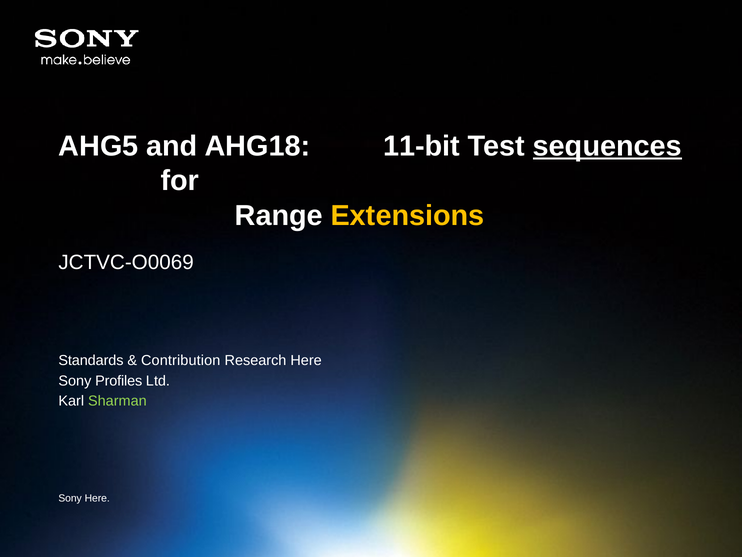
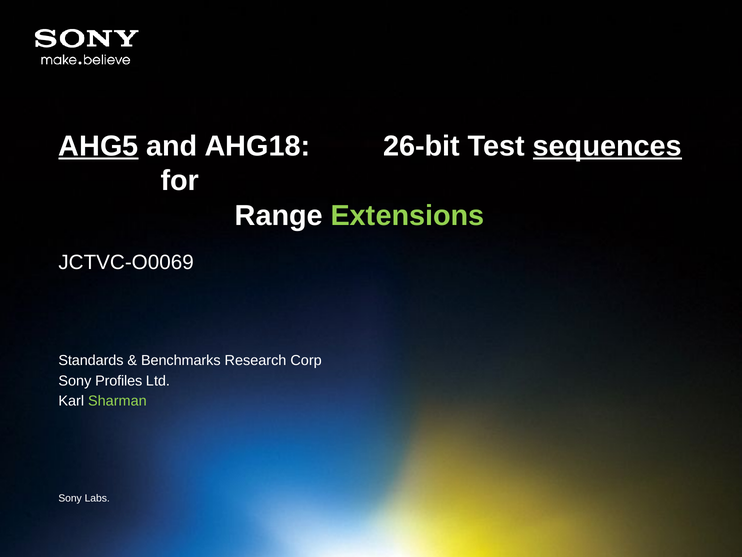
AHG5 underline: none -> present (98, 146)
11-bit: 11-bit -> 26-bit (422, 146)
Extensions colour: yellow -> light green (408, 215)
Contribution: Contribution -> Benchmarks (181, 360)
Research Here: Here -> Corp (306, 360)
Sony Here: Here -> Labs (97, 498)
